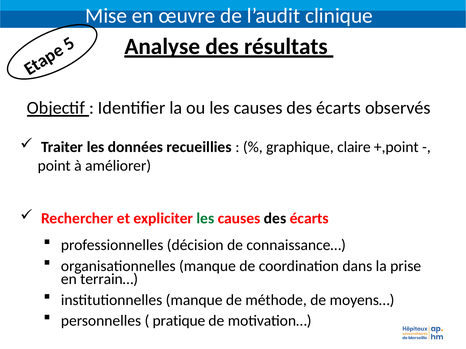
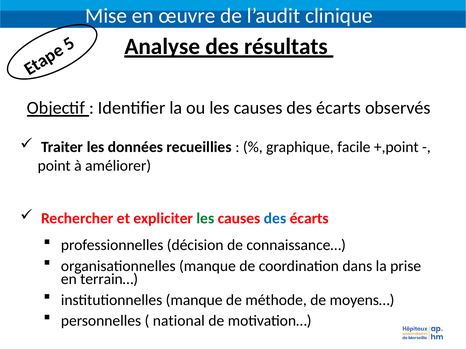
claire: claire -> facile (354, 147)
des colour: black -> blue (275, 219)
pratique: pratique -> national (179, 321)
